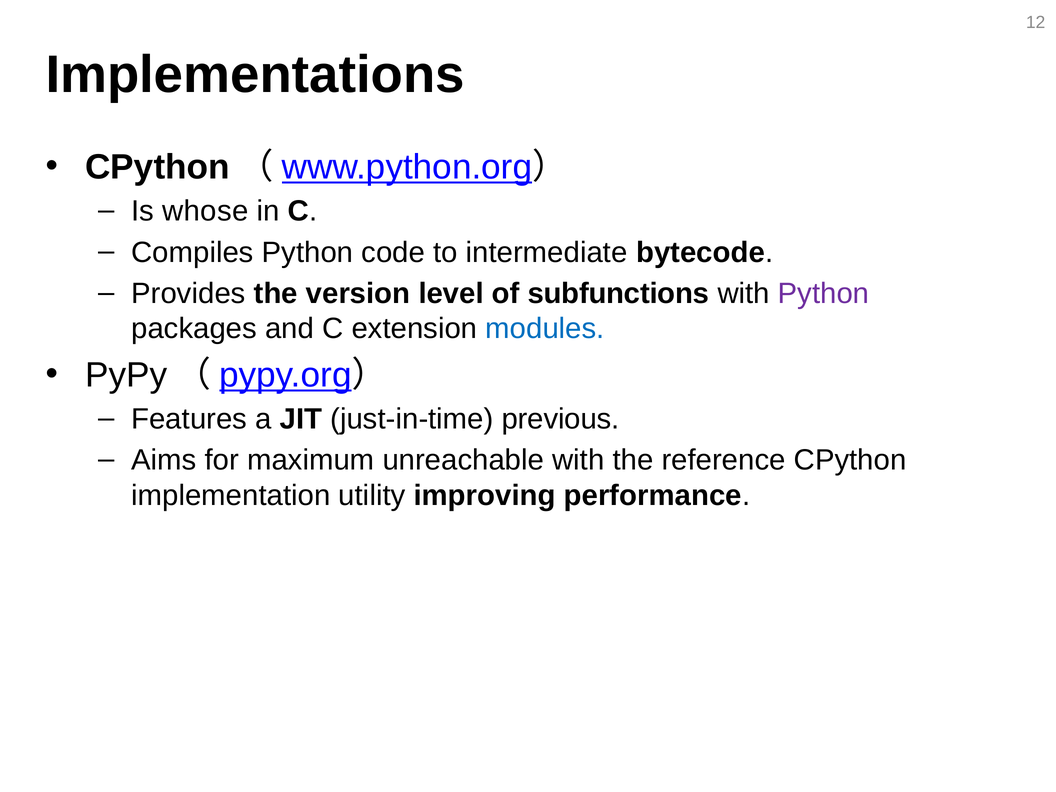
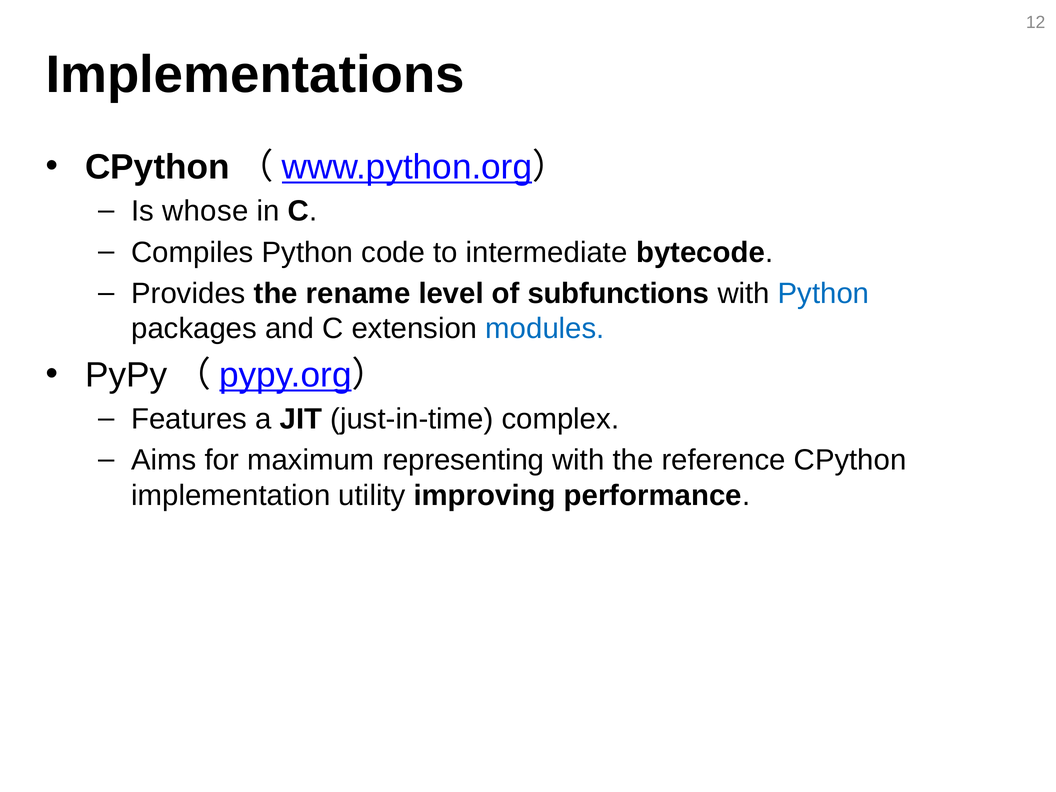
version: version -> rename (358, 294)
Python colour: purple -> blue (824, 294)
previous: previous -> complex (560, 419)
unreachable: unreachable -> representing (463, 460)
